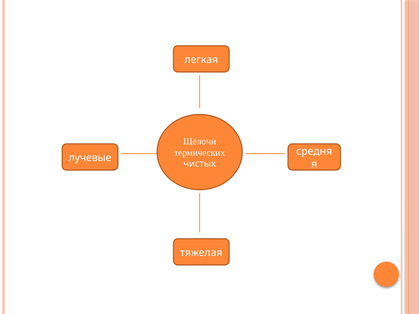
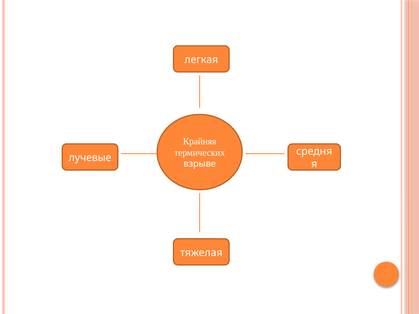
Щёлочи: Щёлочи -> Крайняя (200, 142)
чистых: чистых -> взрыве (200, 164)
